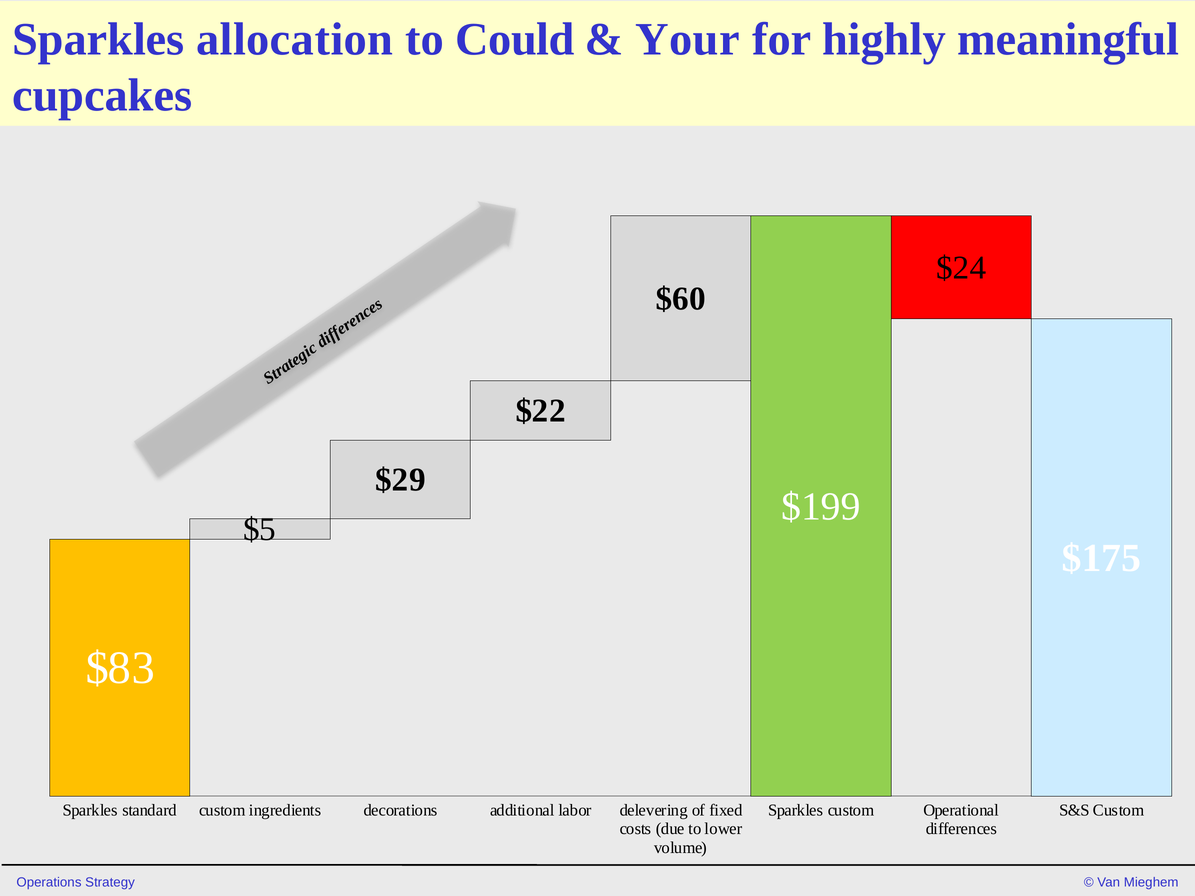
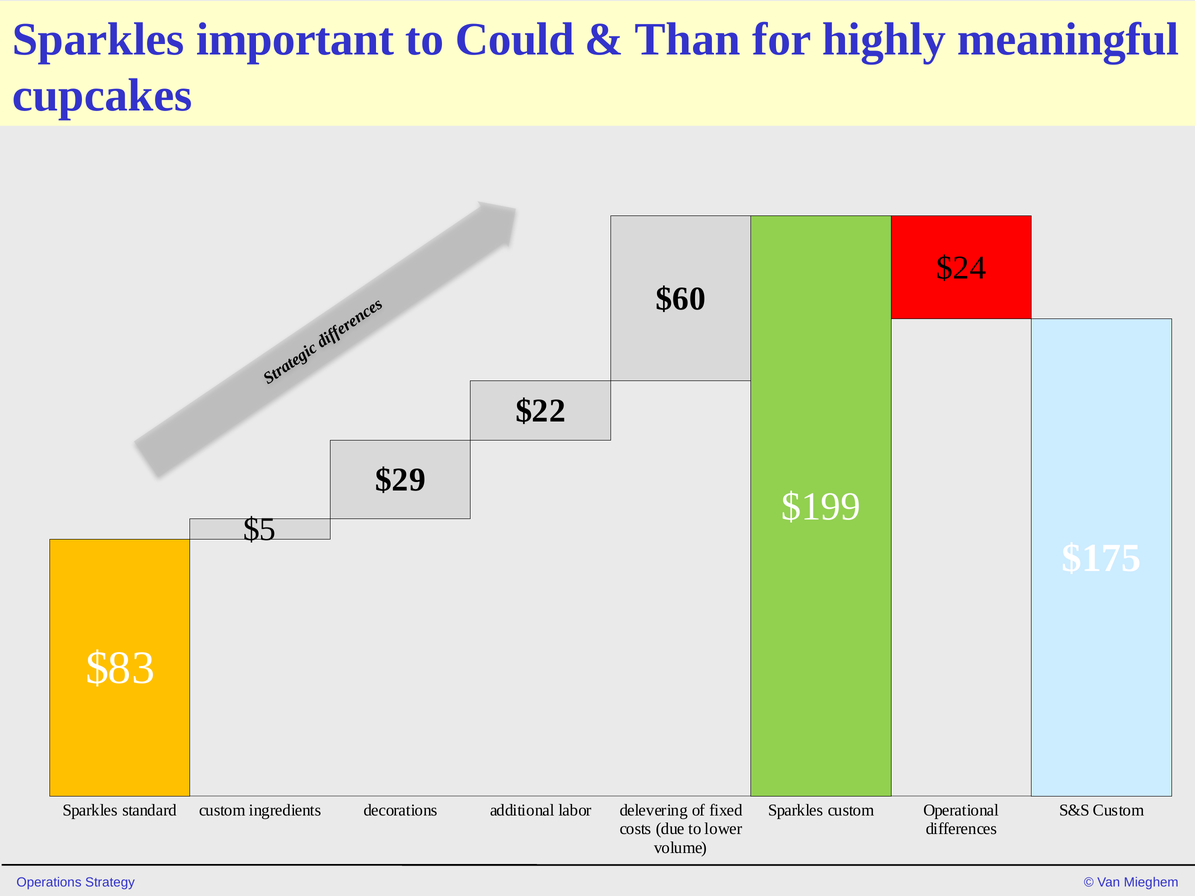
allocation: allocation -> important (295, 39)
Your: Your -> Than (688, 39)
